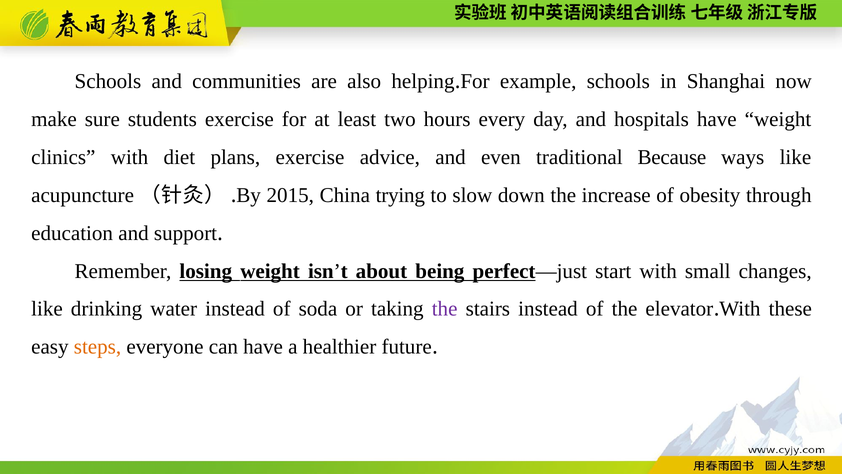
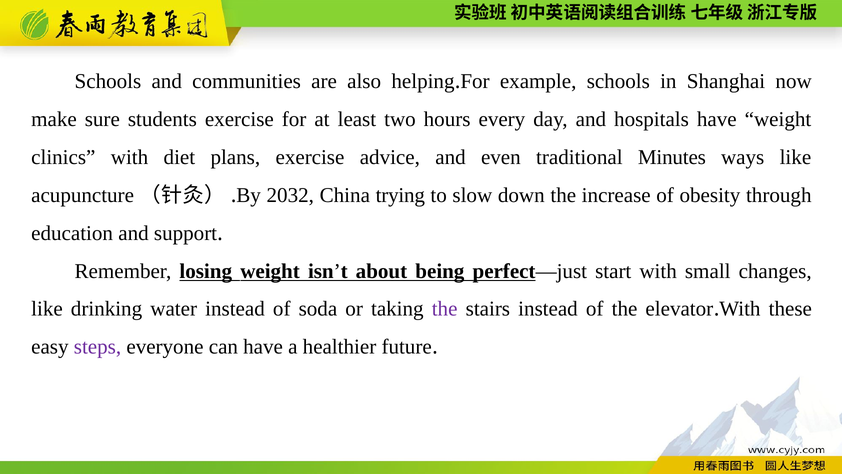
Because: Because -> Minutes (672, 157)
2015: 2015 -> 2032 (290, 195)
steps colour: orange -> purple (98, 347)
